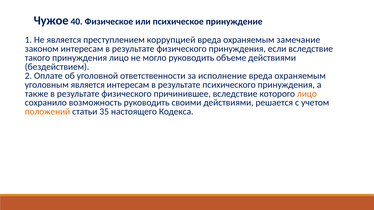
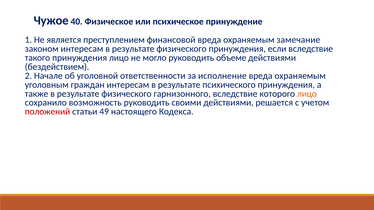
коррупцией: коррупцией -> финансовой (171, 40)
Оплате: Оплате -> Начале (48, 76)
уголовным является: является -> граждан (88, 85)
причинившее: причинившее -> гарнизонного (182, 94)
положений colour: orange -> red (47, 112)
35: 35 -> 49 (104, 112)
